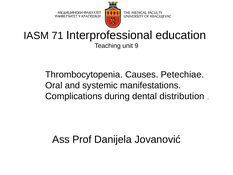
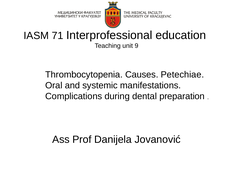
distribution: distribution -> preparation (182, 96)
